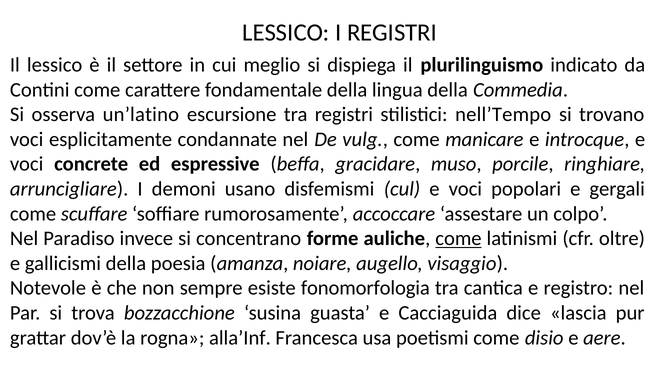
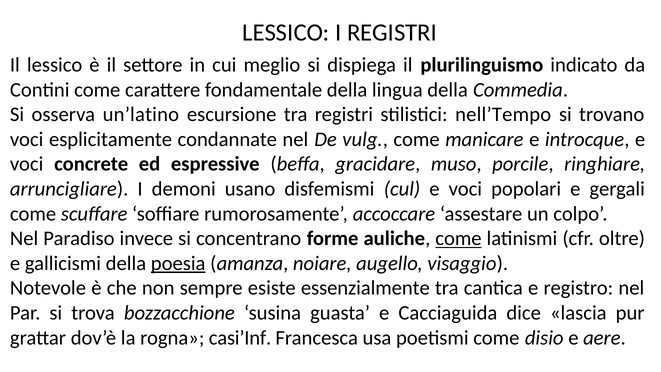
poesia underline: none -> present (178, 263)
fonomorfologia: fonomorfologia -> essenzialmente (365, 288)
alla’Inf: alla’Inf -> casi’Inf (240, 338)
